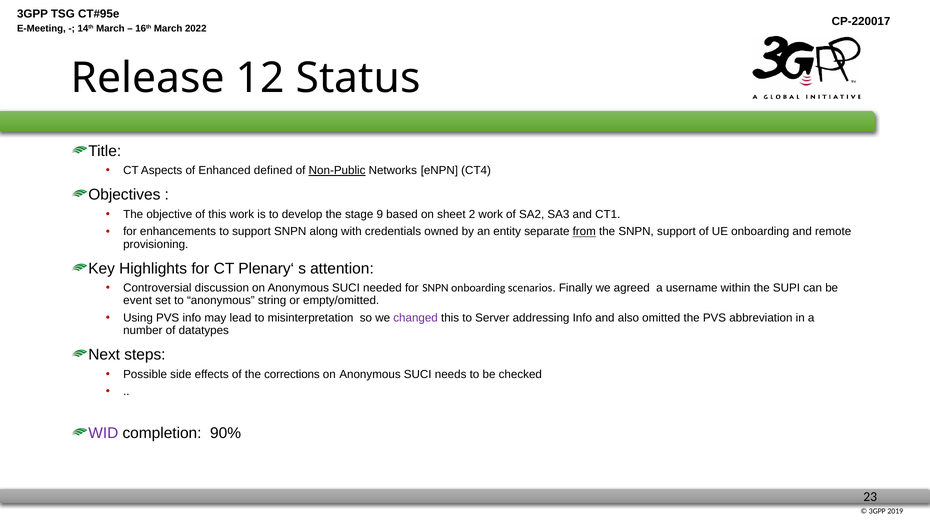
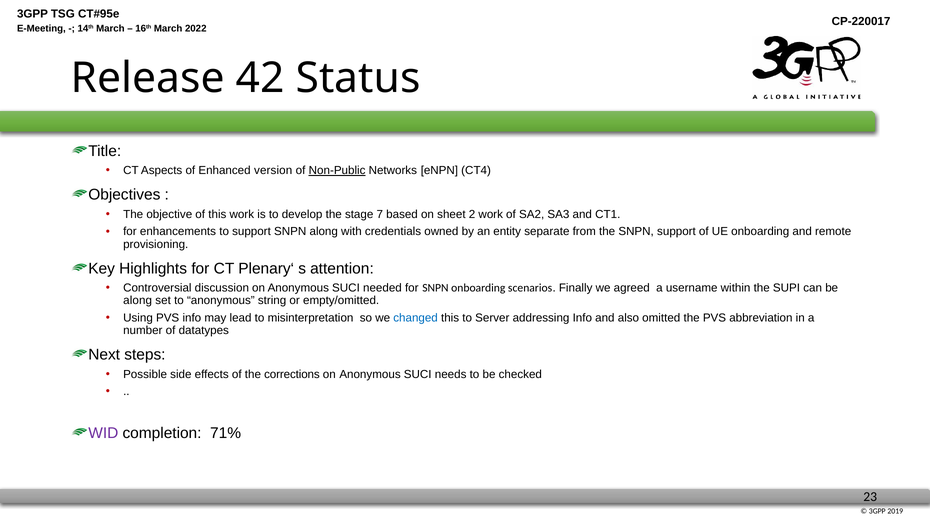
12: 12 -> 42 (260, 78)
defined: defined -> version (273, 171)
9: 9 -> 7 (380, 214)
from underline: present -> none (584, 232)
event: event -> along (138, 301)
changed colour: purple -> blue (416, 318)
90%: 90% -> 71% (226, 433)
